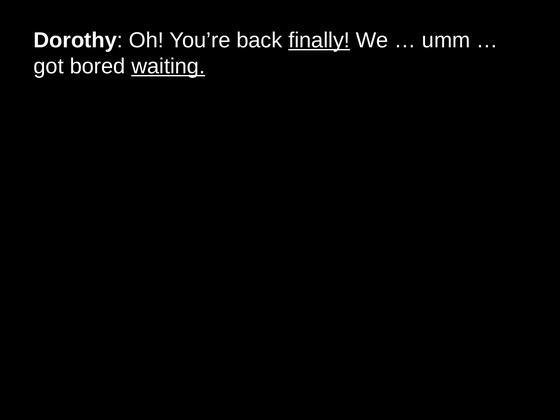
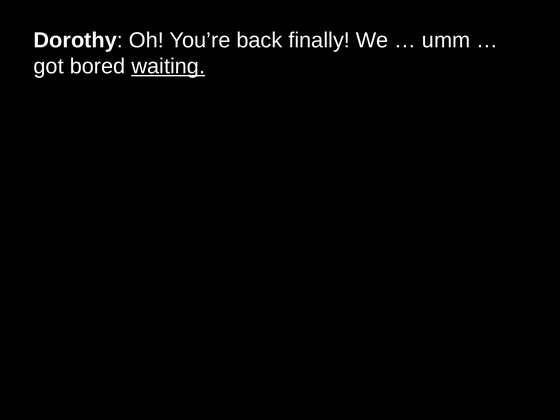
finally underline: present -> none (319, 40)
